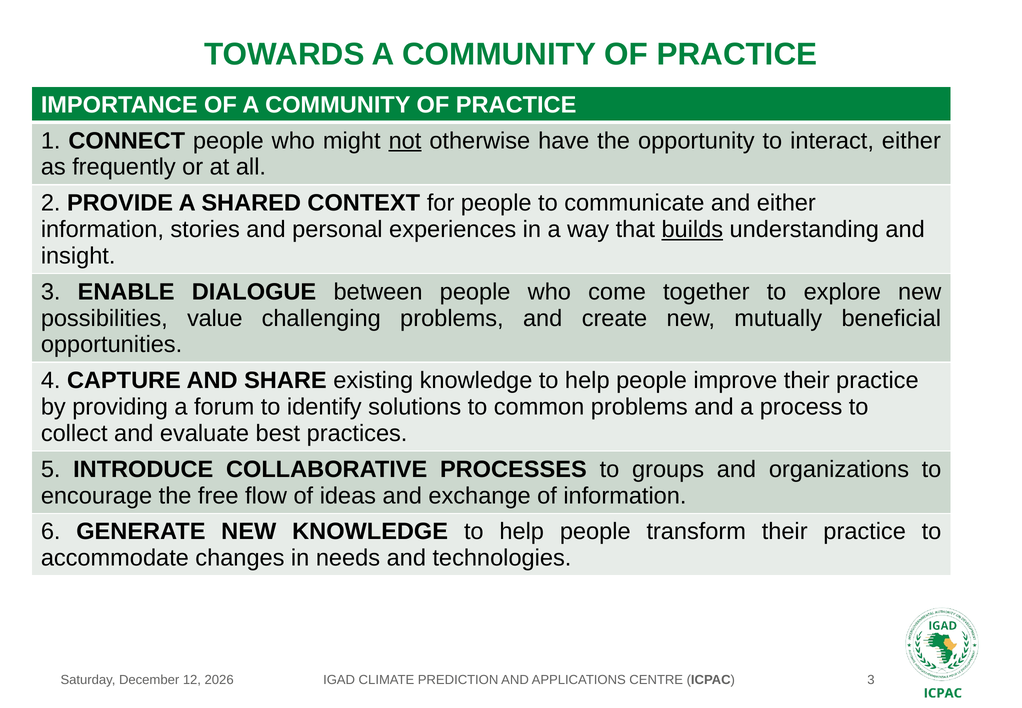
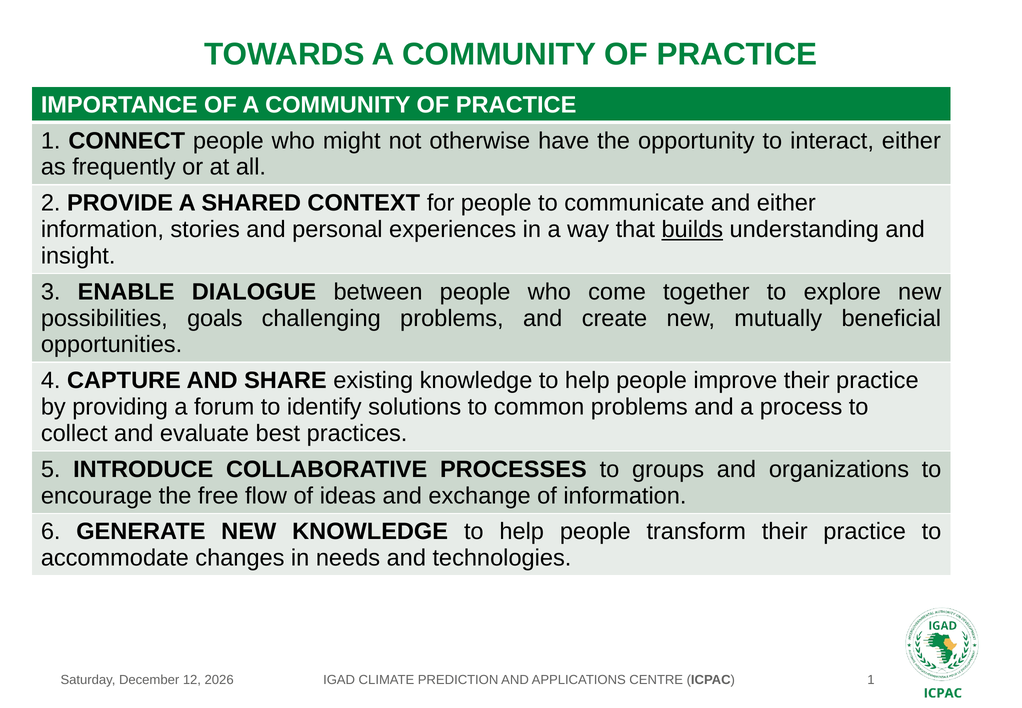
not underline: present -> none (405, 141)
value: value -> goals (215, 318)
ICPAC 3: 3 -> 1 (871, 680)
